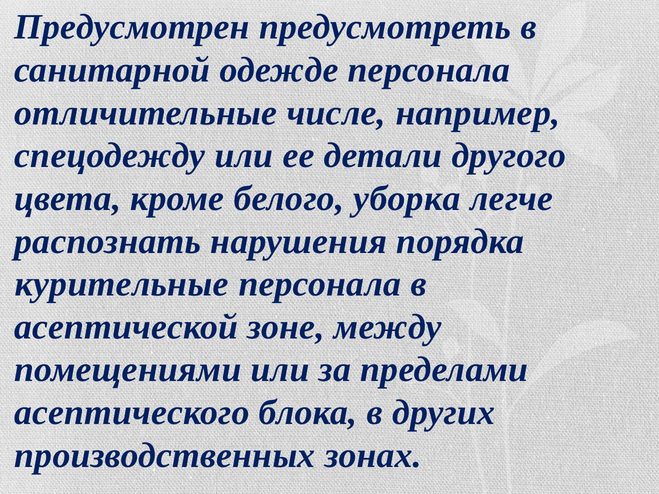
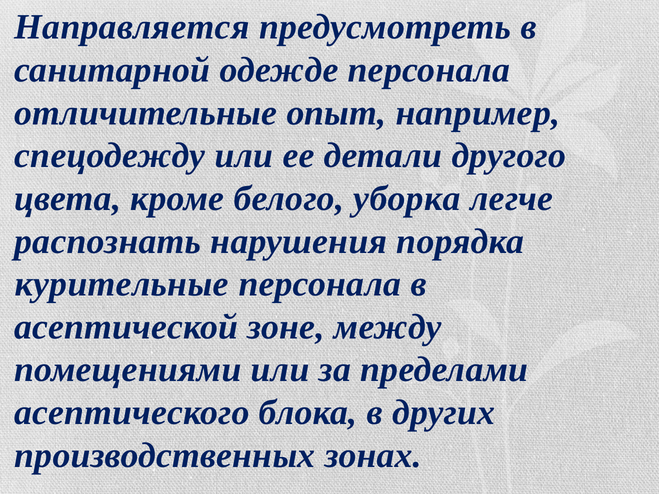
Предусмотрен: Предусмотрен -> Направляется (132, 27)
числе: числе -> опыт (336, 113)
